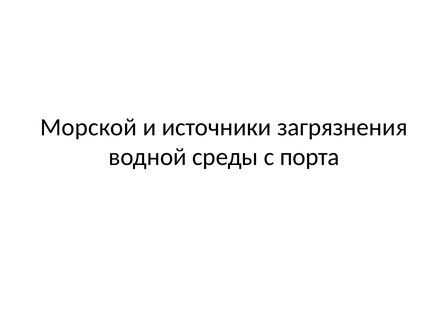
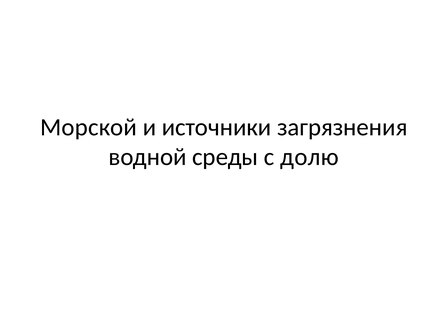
порта: порта -> долю (309, 157)
